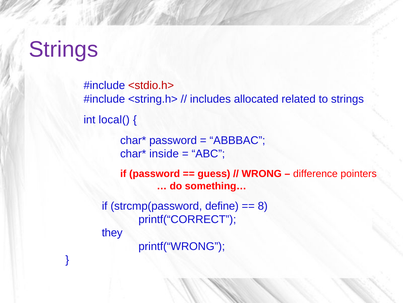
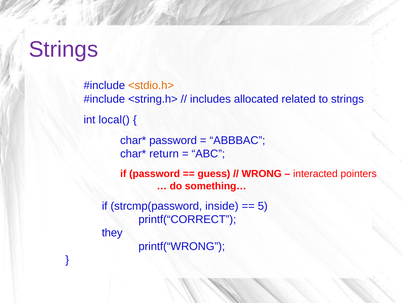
<stdio.h> colour: red -> orange (151, 85)
inside: inside -> return (164, 153)
difference: difference -> interacted (315, 173)
define: define -> inside (222, 206)
8: 8 -> 5 (263, 206)
